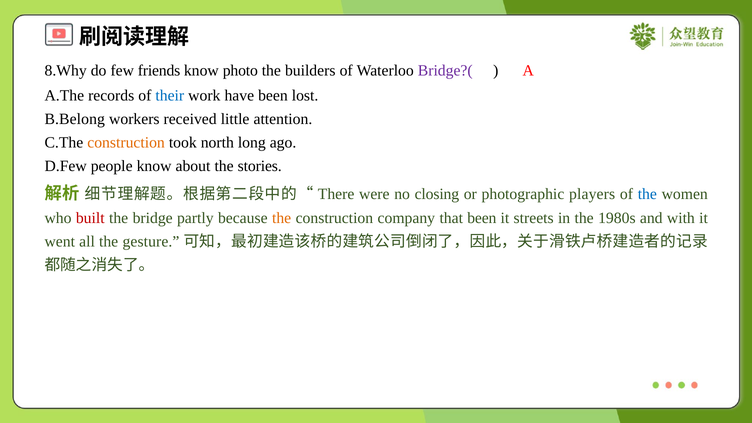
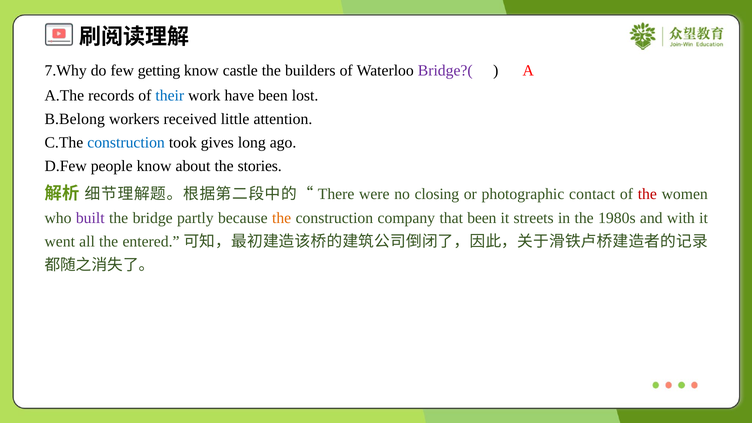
8.Why: 8.Why -> 7.Why (66, 70)
friends: friends -> getting (159, 70)
photo: photo -> castle (240, 70)
construction colour: orange -> blue (126, 143)
north: north -> gives (217, 143)
players: players -> contact (592, 194)
the colour: blue -> red (647, 194)
built colour: red -> purple (90, 218)
gesture: gesture -> entered (151, 242)
